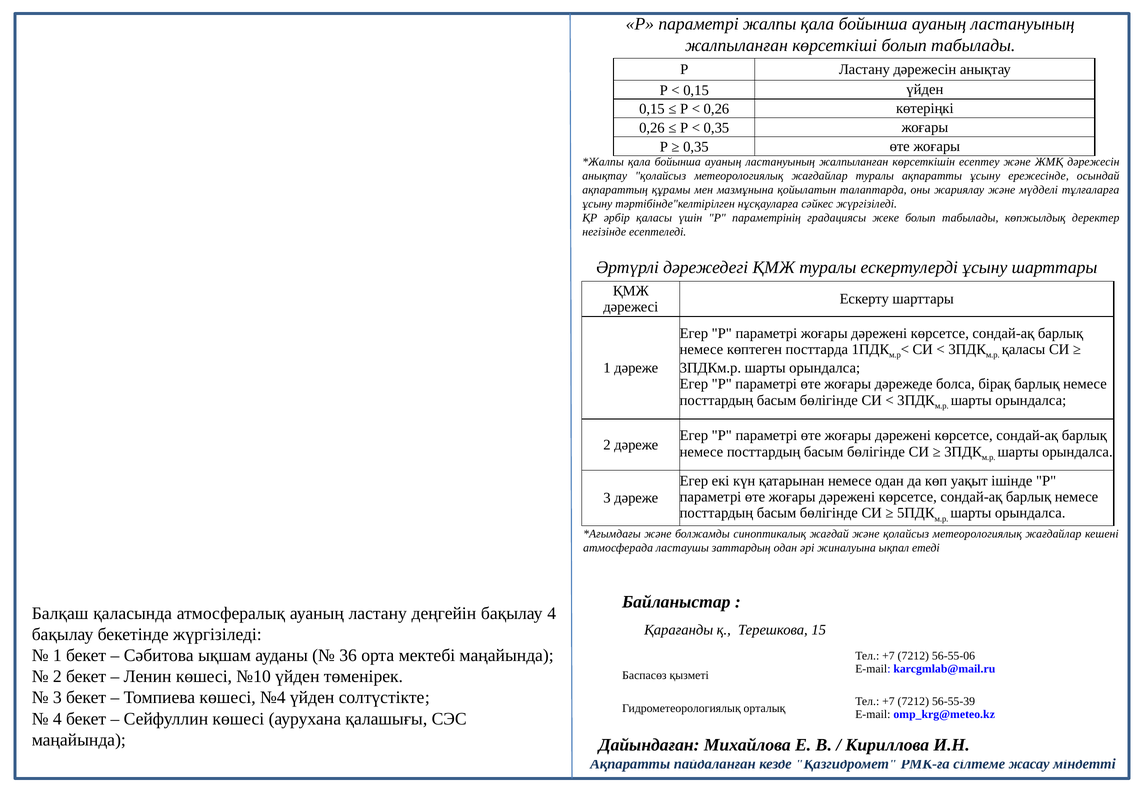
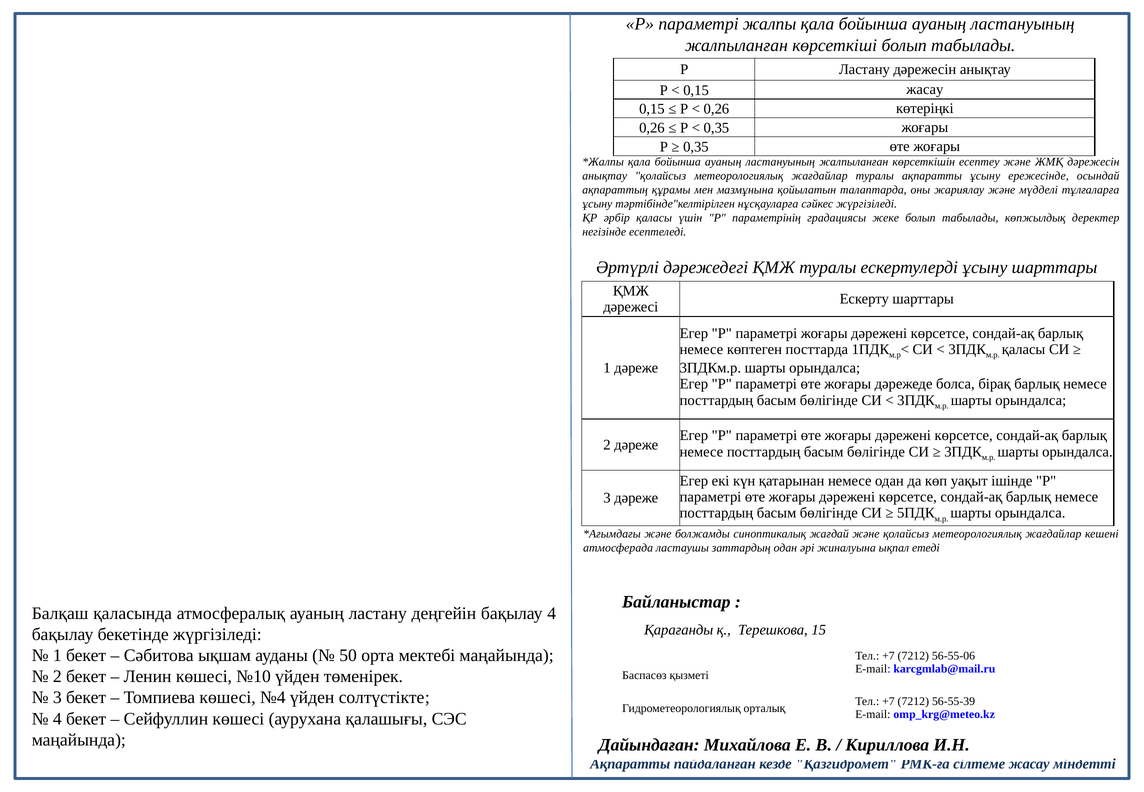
0,15 үйден: үйден -> жасау (925, 90)
36: 36 -> 50 (348, 655)
